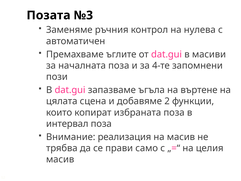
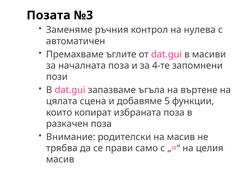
2: 2 -> 5 (167, 101)
интервал: интервал -> разкачен (67, 124)
реализация: реализация -> родителски (124, 137)
